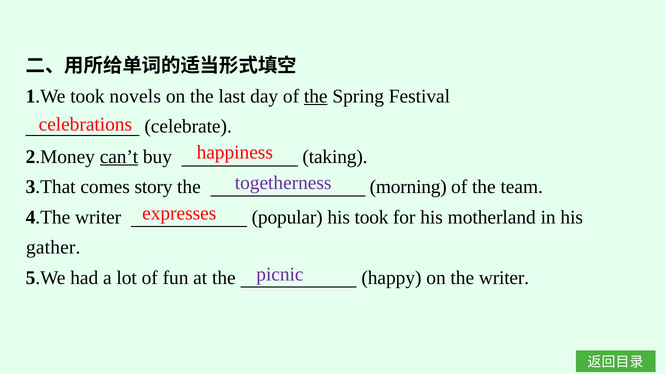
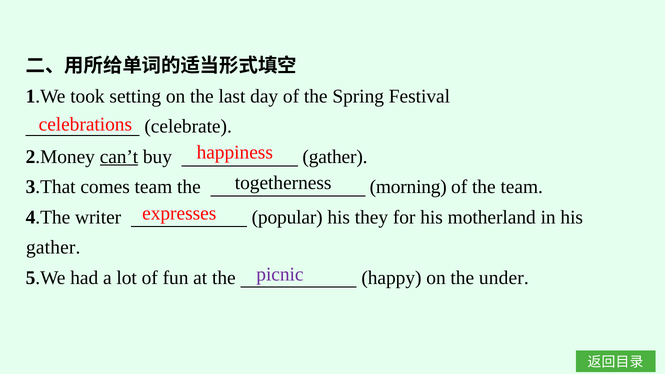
novels: novels -> setting (135, 96)
the underline: present -> none (316, 96)
buy taking: taking -> gather (335, 157)
togetherness colour: purple -> black (283, 183)
comes story: story -> team (153, 187)
his took: took -> they (371, 217)
the writer: writer -> under (504, 278)
